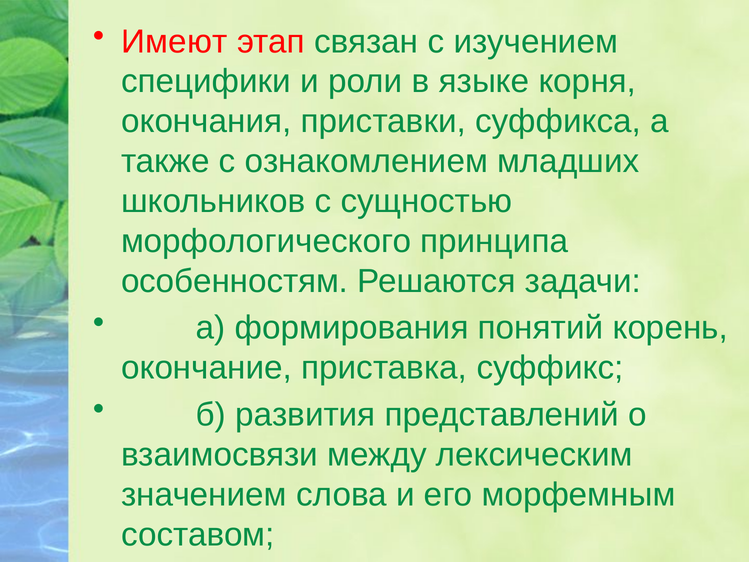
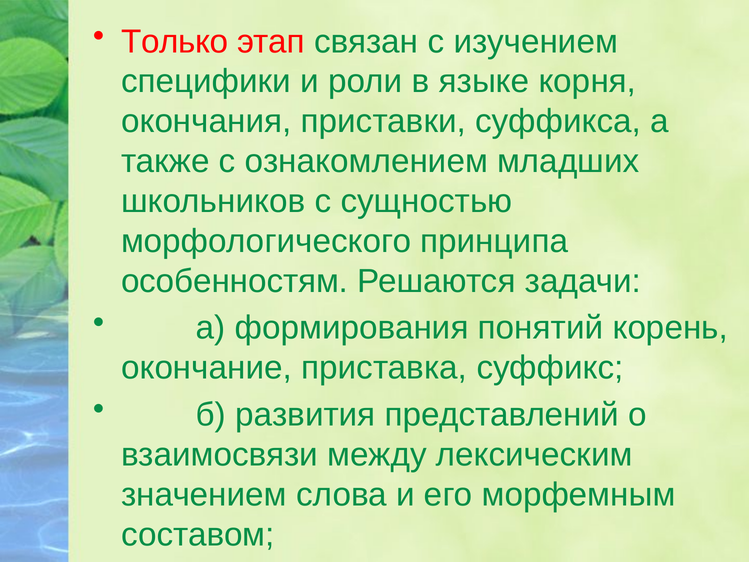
Имеют: Имеют -> Только (175, 42)
